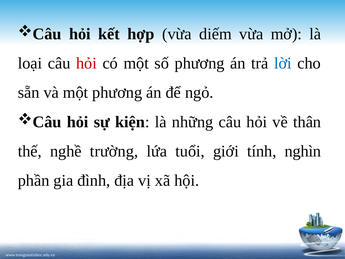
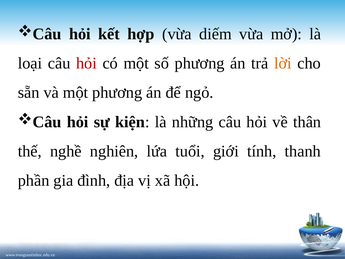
lời colour: blue -> orange (283, 63)
trường: trường -> nghiên (114, 151)
nghìn: nghìn -> thanh (303, 151)
